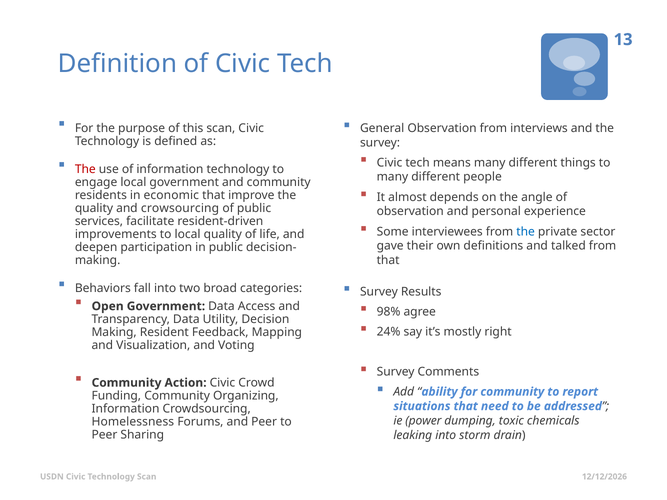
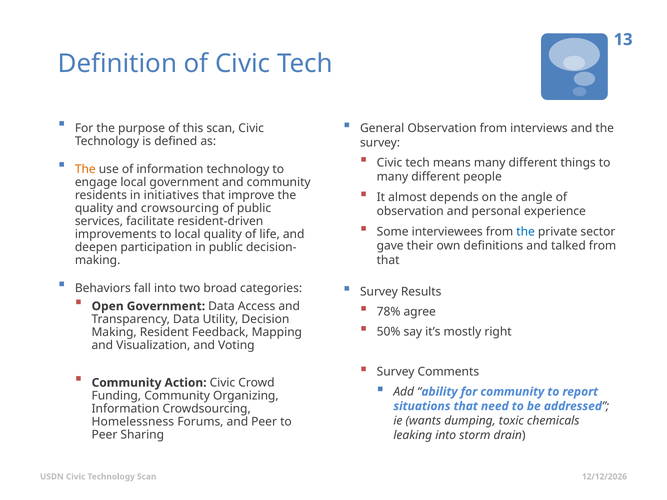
The colour: red -> orange (85, 169)
economic: economic -> initiatives (171, 195)
98%: 98% -> 78% (389, 312)
24%: 24% -> 50% (389, 332)
power: power -> wants (423, 421)
